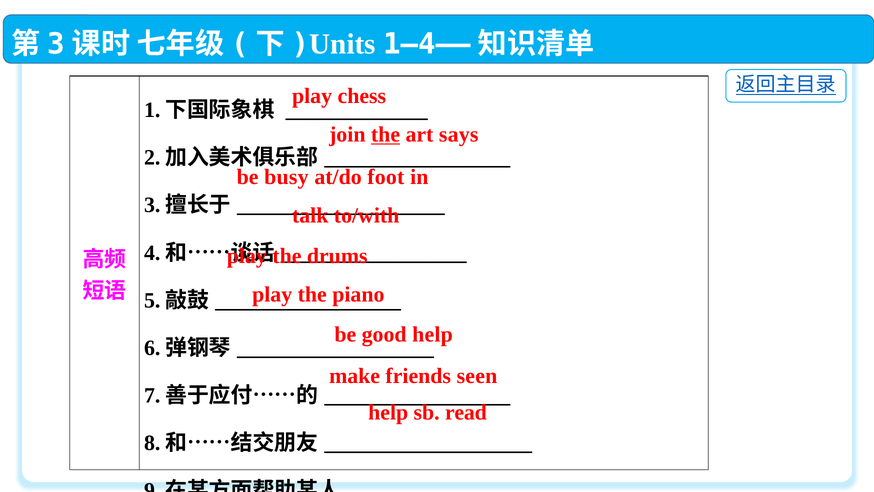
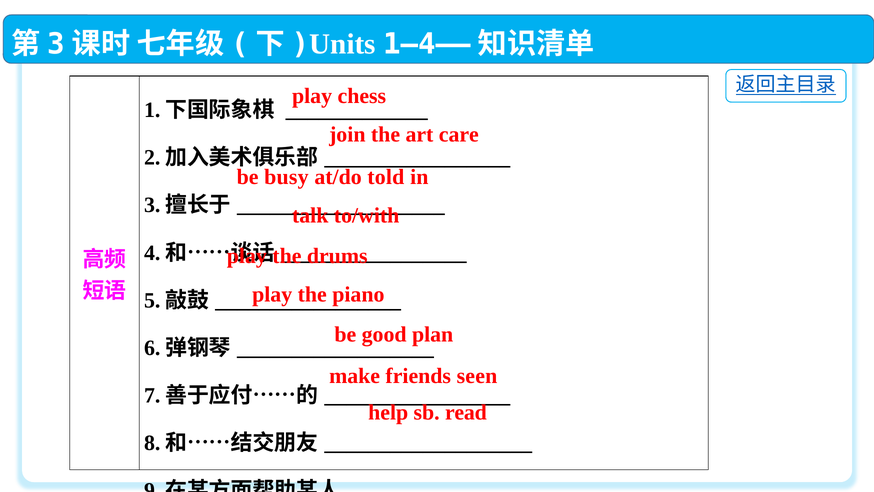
the underline: present -> none (386, 135)
says: says -> care (459, 135)
foot: foot -> told (386, 177)
help: help -> plan (433, 334)
